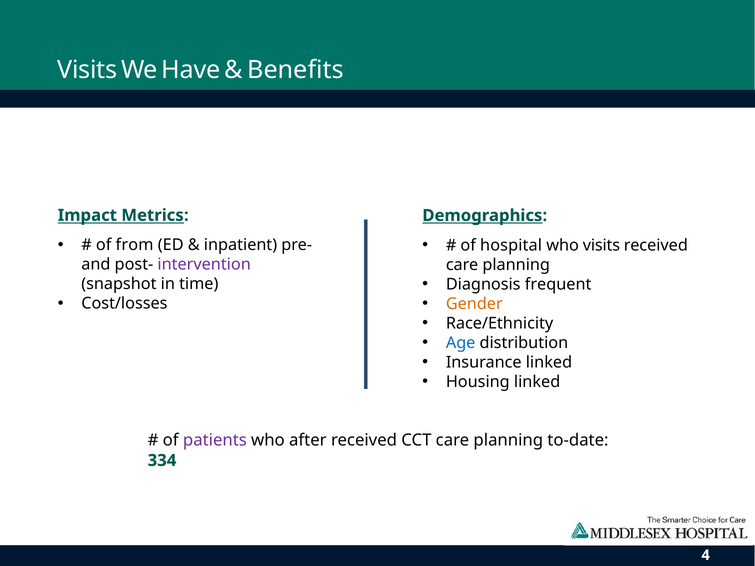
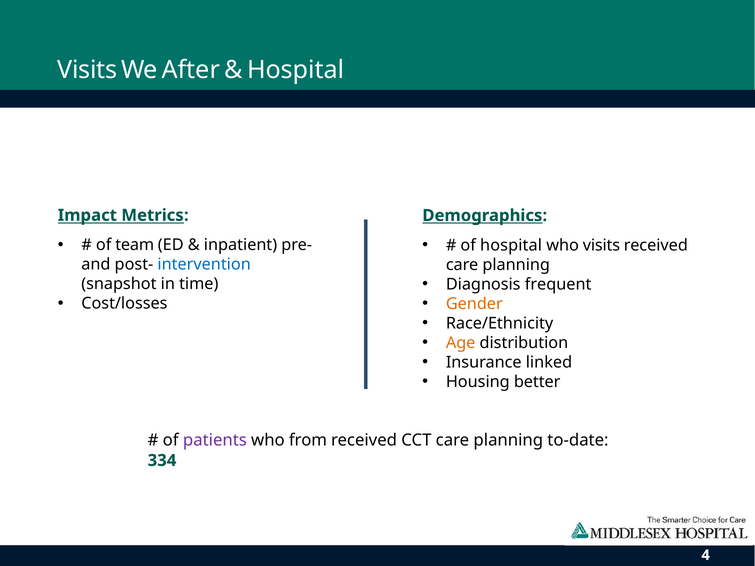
Have: Have -> After (191, 70)
Benefits: Benefits -> Hospital (296, 70)
from: from -> team (135, 245)
intervention colour: purple -> blue (204, 265)
Age colour: blue -> orange (461, 343)
Housing linked: linked -> better (537, 382)
after: after -> from (308, 441)
